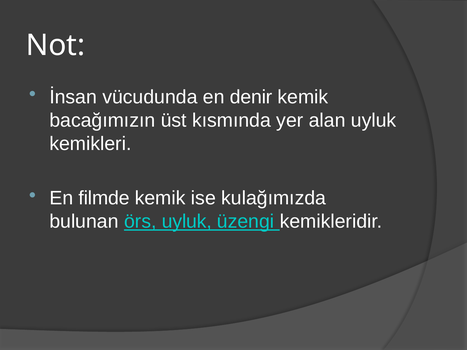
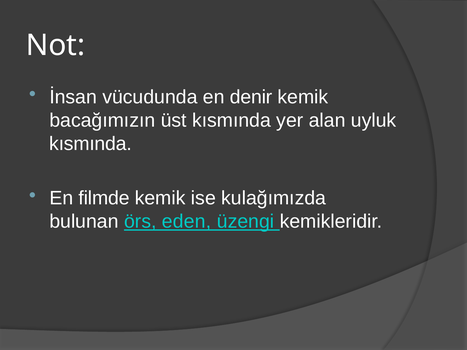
kemikleri: kemikleri -> kısmında (91, 144)
örs uyluk: uyluk -> eden (187, 222)
